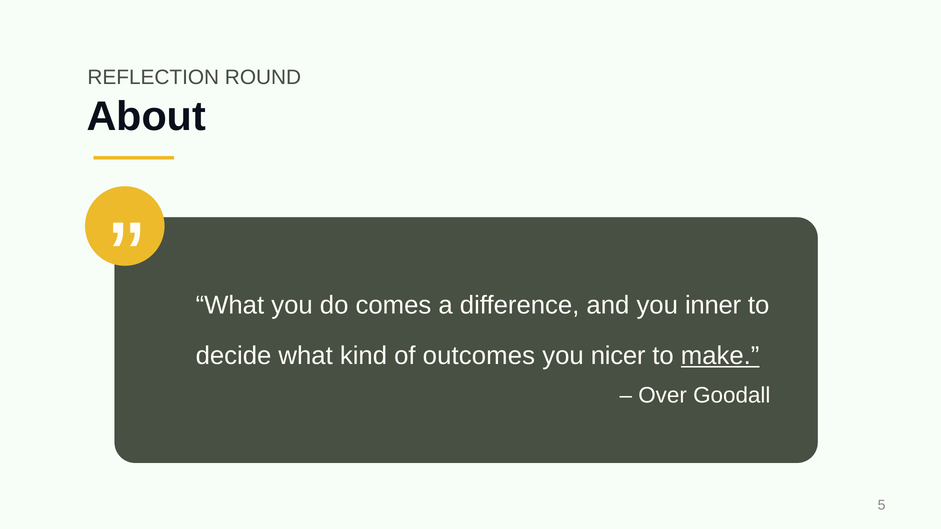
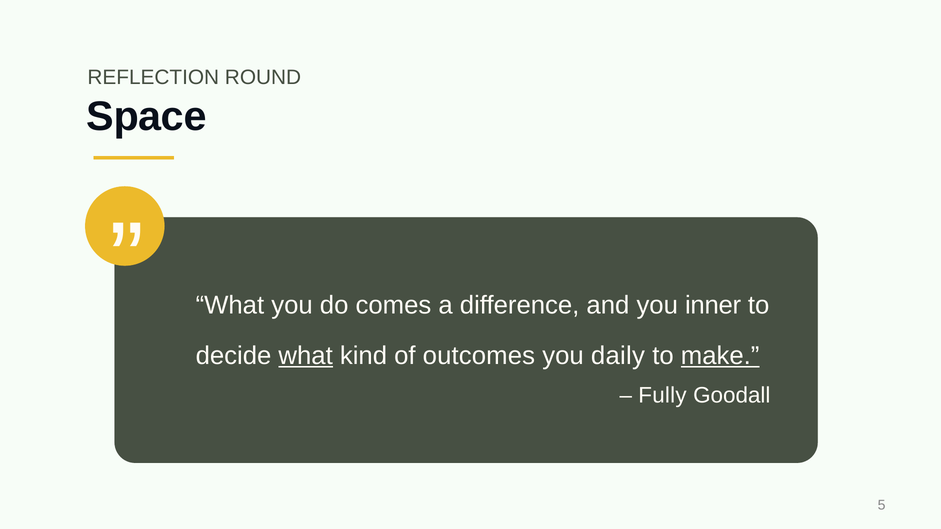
About: About -> Space (146, 117)
what underline: none -> present (306, 356)
nicer: nicer -> daily (618, 356)
Over: Over -> Fully (662, 396)
